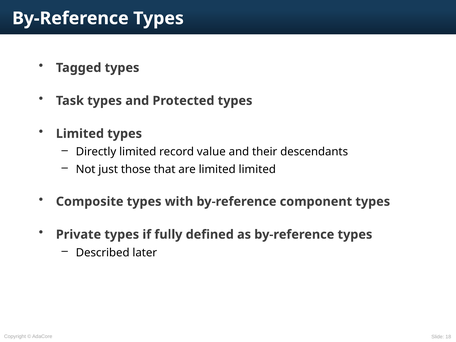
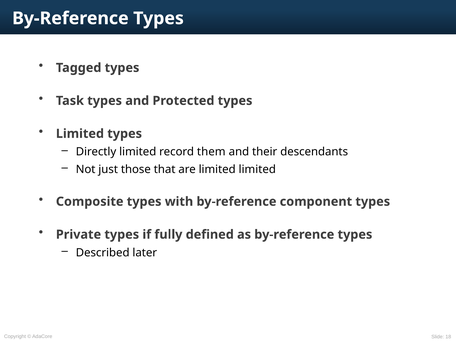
value: value -> them (211, 152)
